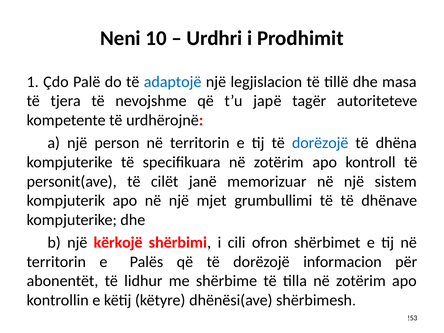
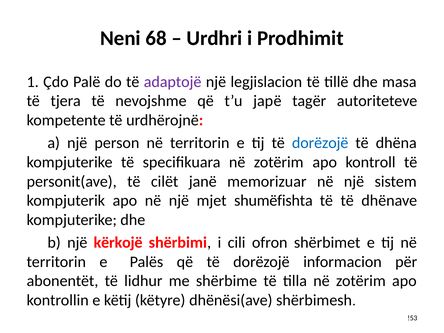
10: 10 -> 68 (156, 38)
adaptojë colour: blue -> purple (173, 82)
grumbullimi: grumbullimi -> shumëfishta (273, 201)
